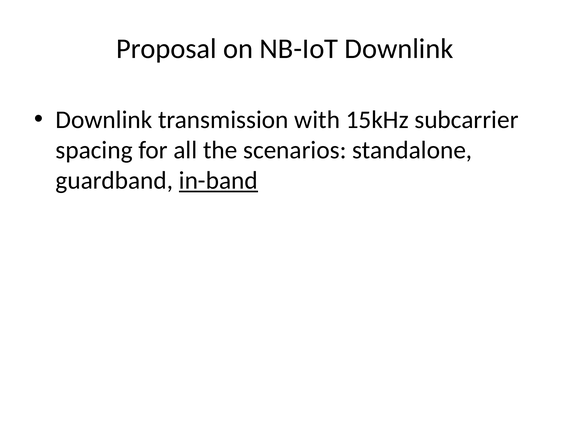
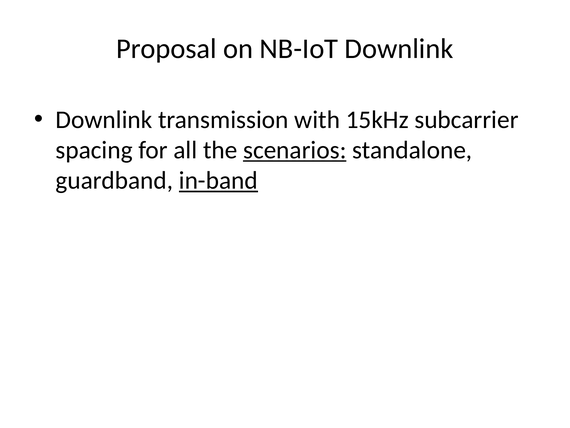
scenarios underline: none -> present (295, 150)
